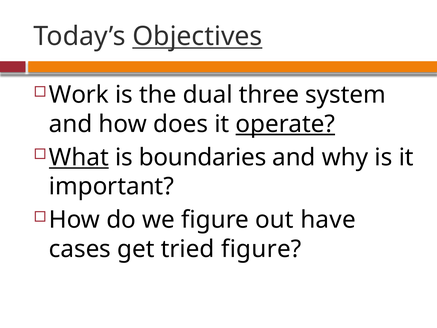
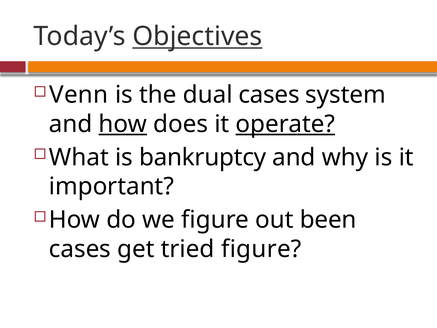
Work: Work -> Venn (79, 95)
dual three: three -> cases (269, 95)
how underline: none -> present (123, 124)
What underline: present -> none (79, 157)
boundaries: boundaries -> bankruptcy (203, 157)
have: have -> been (328, 220)
